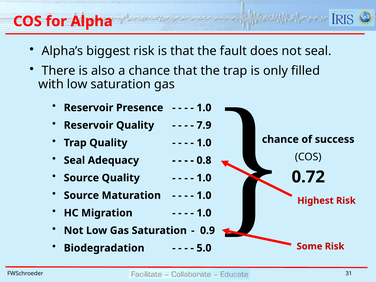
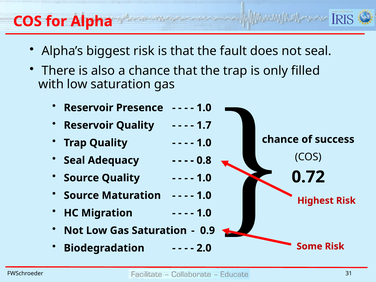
7.9: 7.9 -> 1.7 (204, 125)
5.0: 5.0 -> 2.0 (204, 248)
